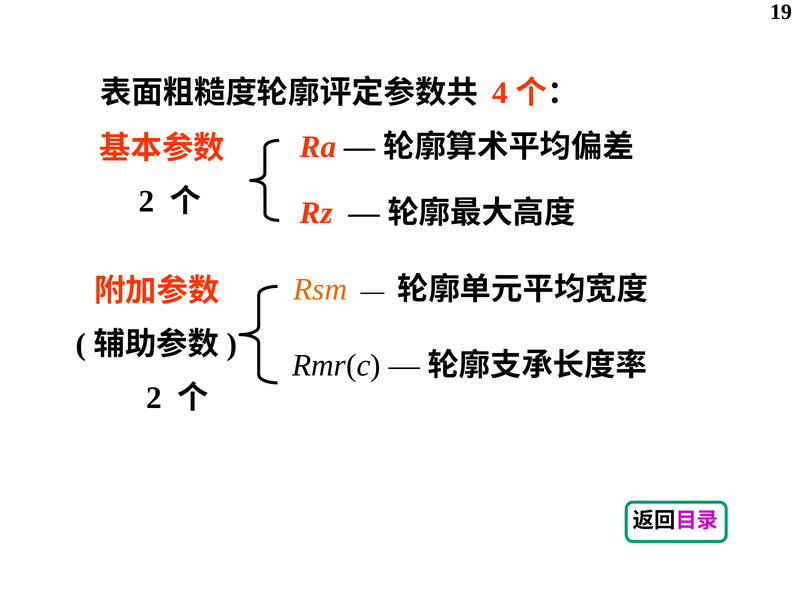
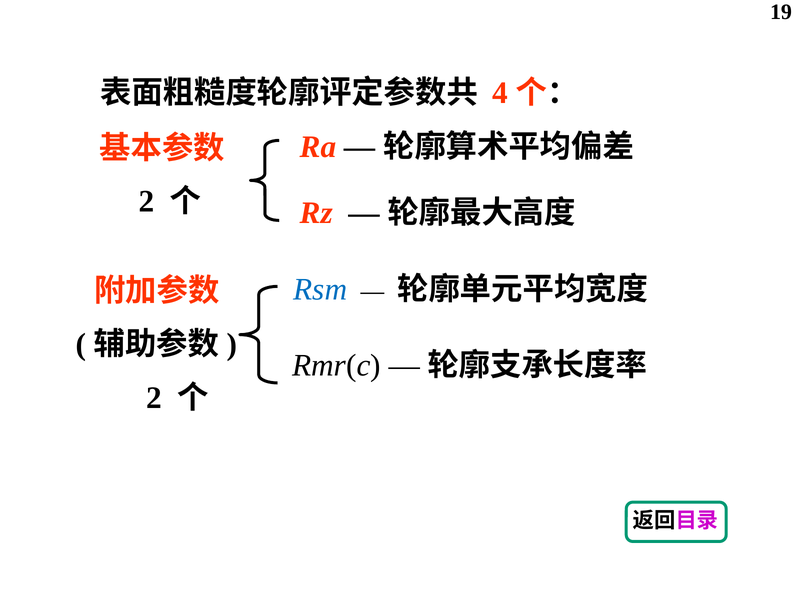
Rsm colour: orange -> blue (320, 289)
